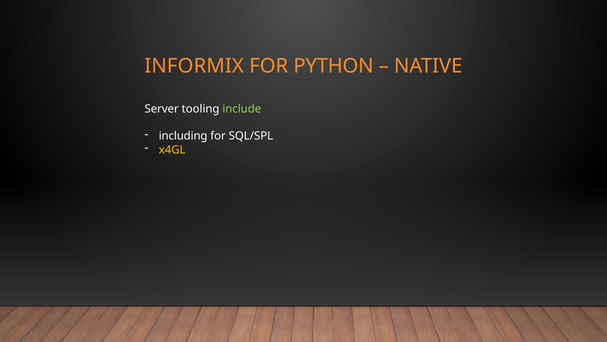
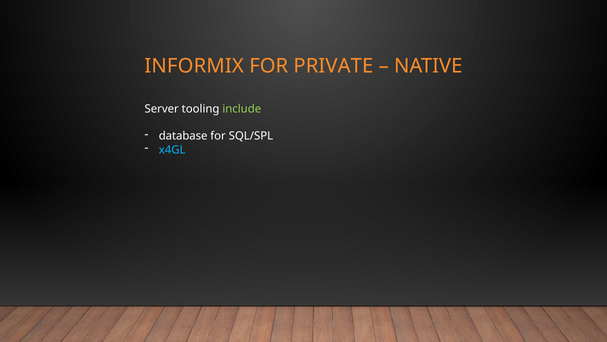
PYTHON: PYTHON -> PRIVATE (333, 66)
including: including -> database (183, 136)
x4GL colour: yellow -> light blue (172, 150)
